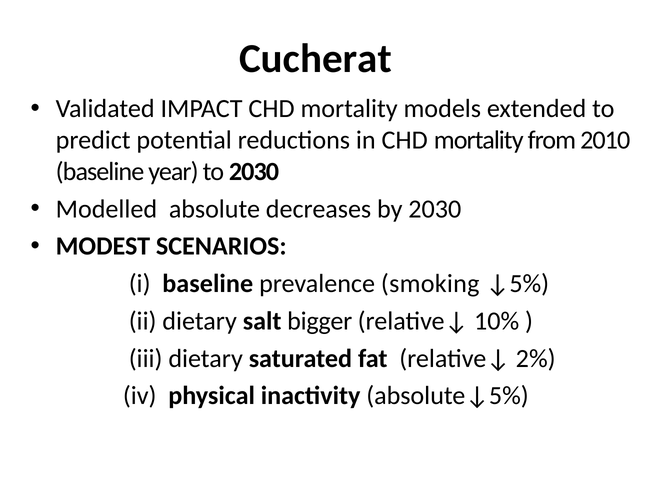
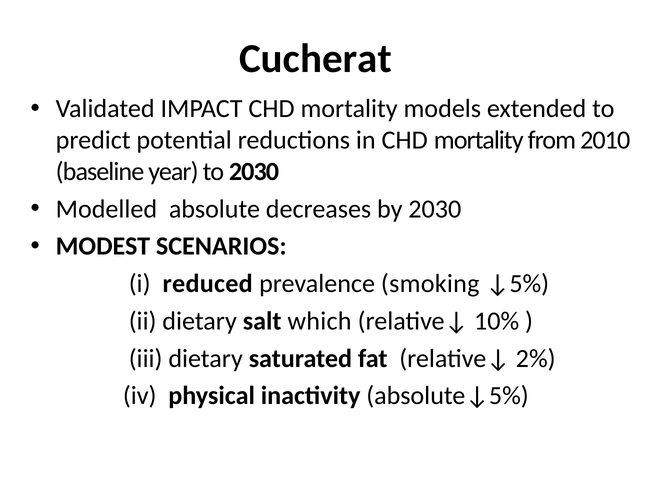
i baseline: baseline -> reduced (208, 284)
bigger: bigger -> which (319, 321)
